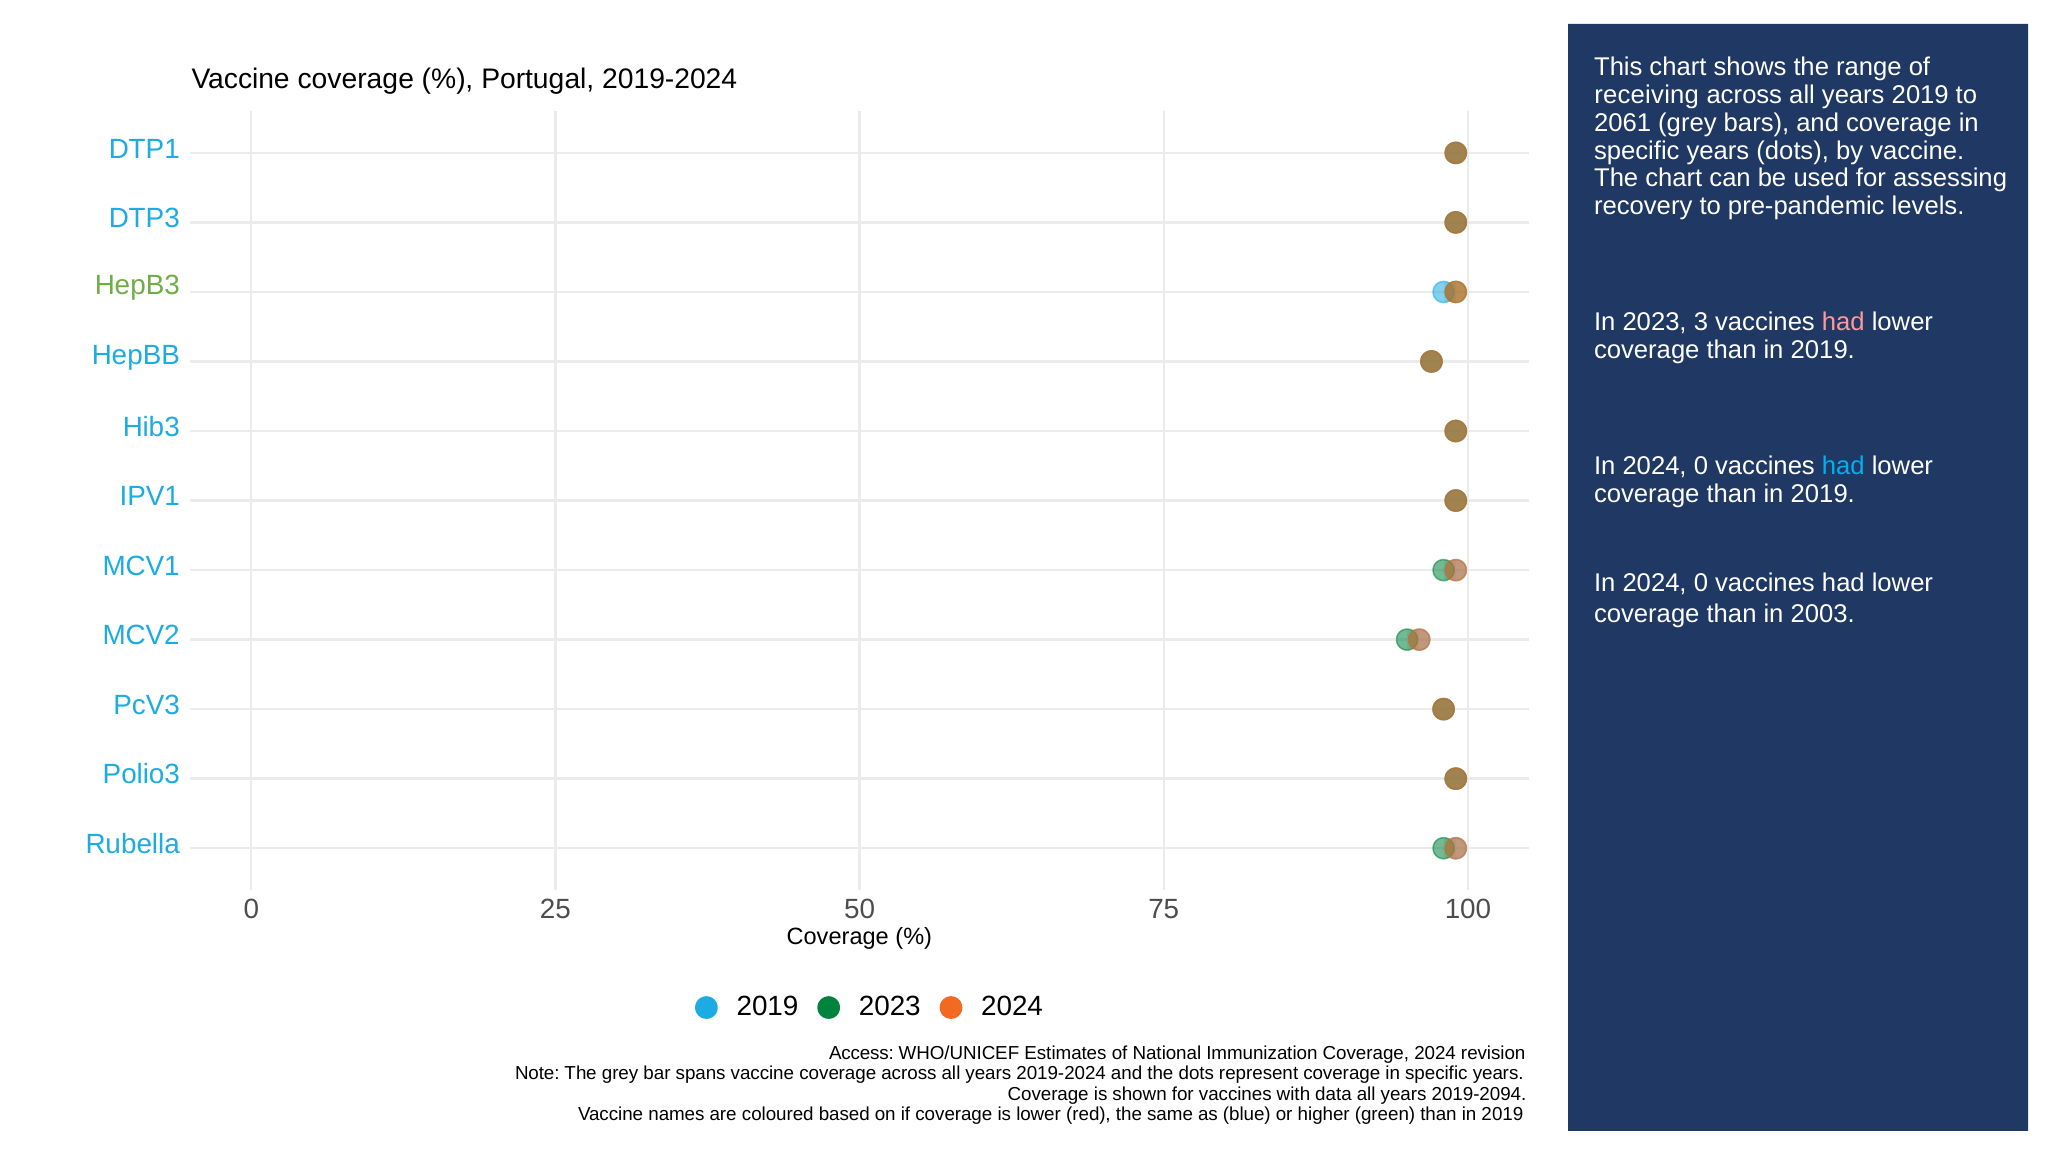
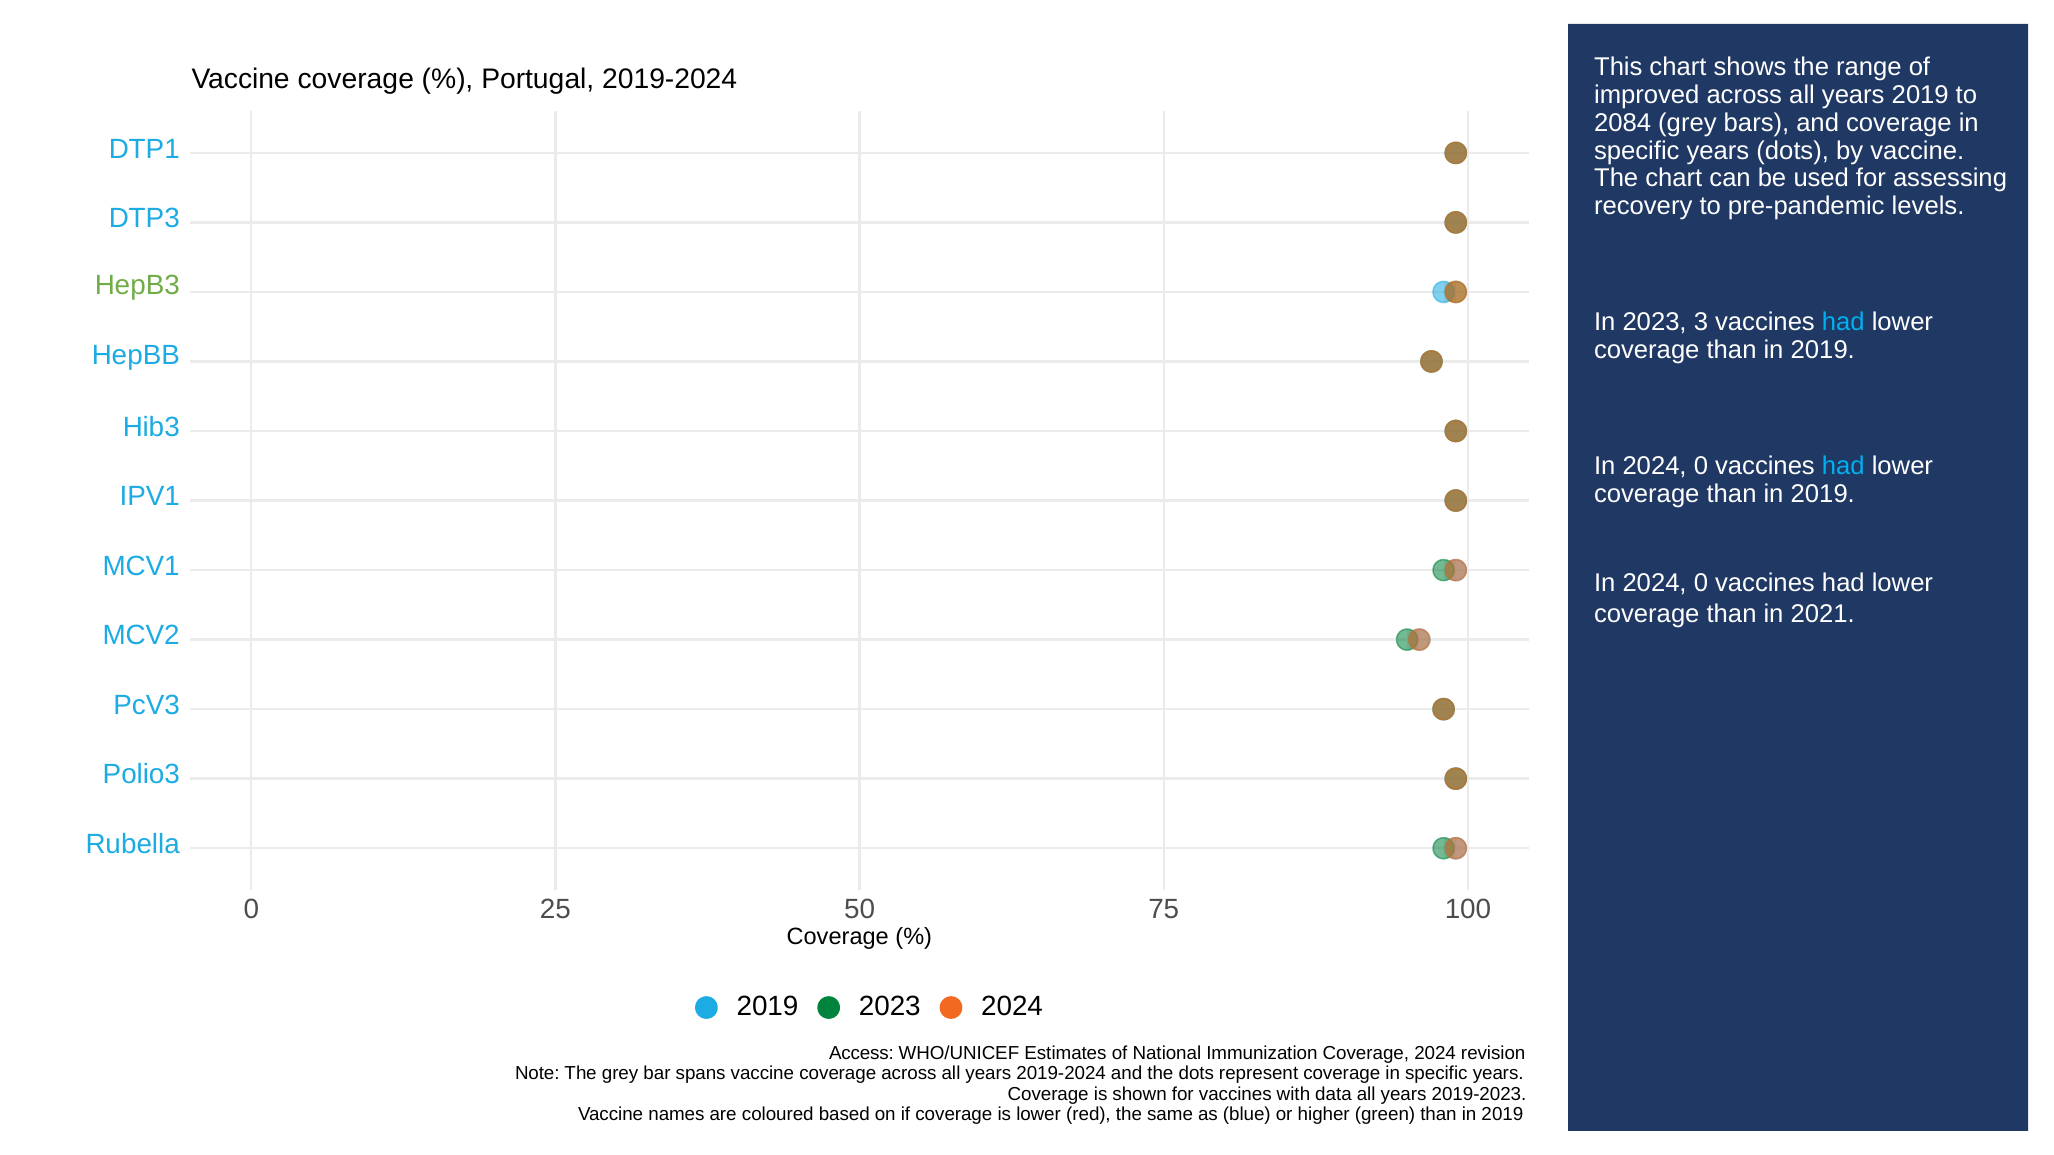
receiving: receiving -> improved (1647, 95)
2061: 2061 -> 2084 (1623, 123)
had colour: pink -> light blue (1843, 322)
2003: 2003 -> 2021 (1823, 614)
2019-2094: 2019-2094 -> 2019-2023 (1479, 1095)
